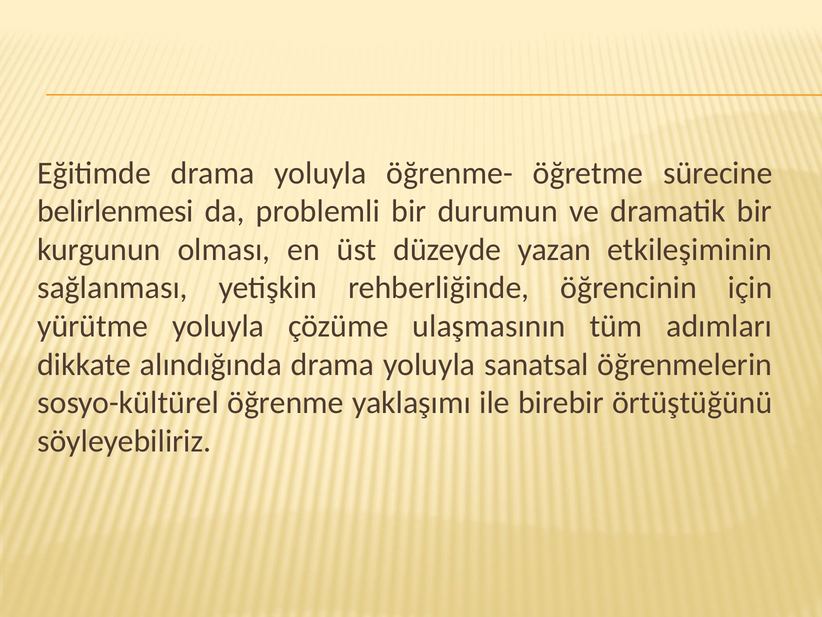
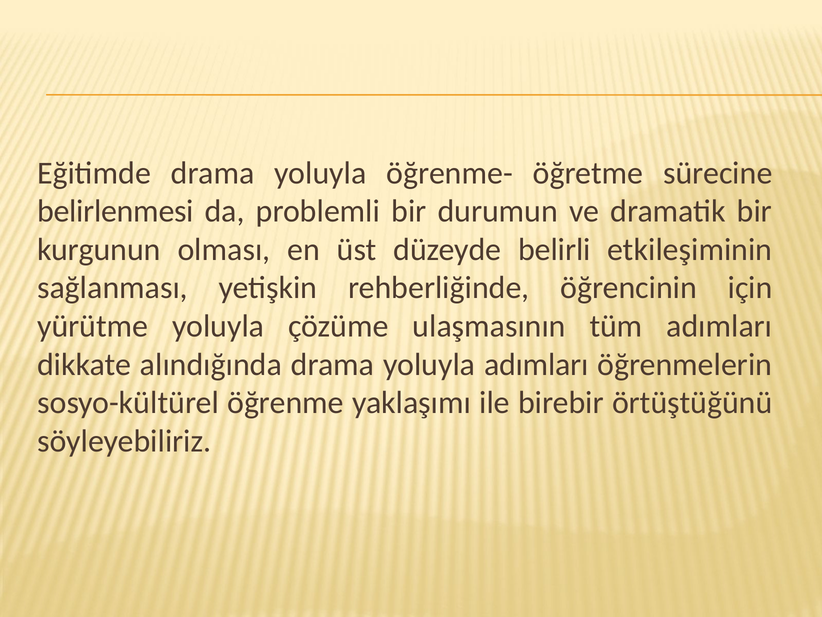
yazan: yazan -> belirli (554, 249)
yoluyla sanatsal: sanatsal -> adımları (536, 364)
